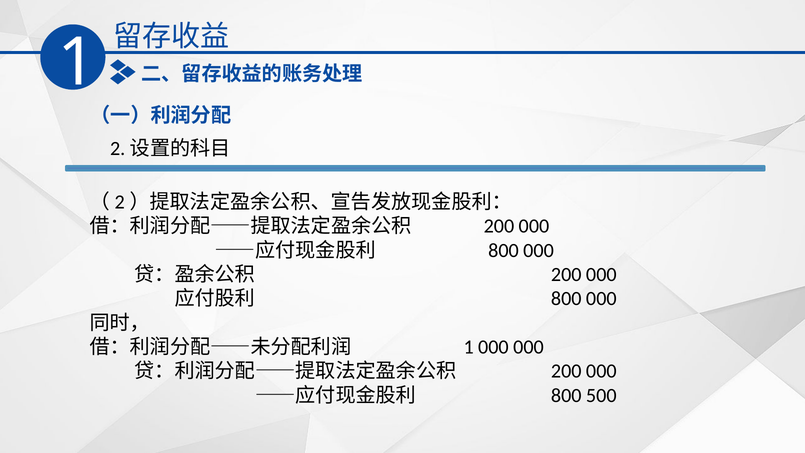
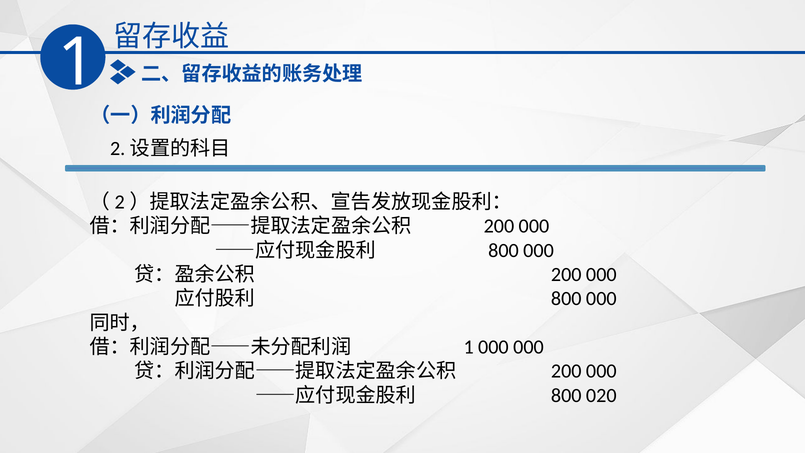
500: 500 -> 020 (601, 395)
